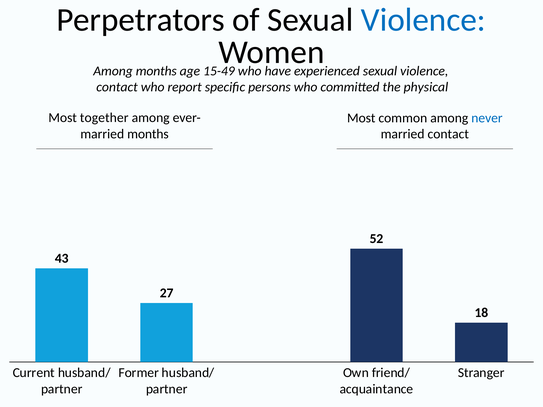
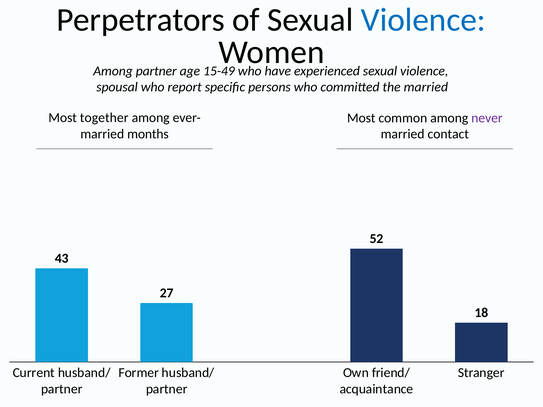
Among months: months -> partner (156, 71)
contact: contact -> spousal (117, 87)
the physical: physical -> married (426, 87)
never colour: blue -> purple (487, 118)
